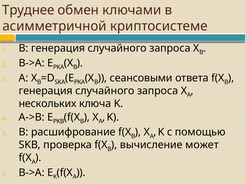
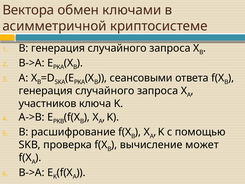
Труднее: Труднее -> Вектора (28, 10)
нескольких: нескольких -> участников (48, 103)
